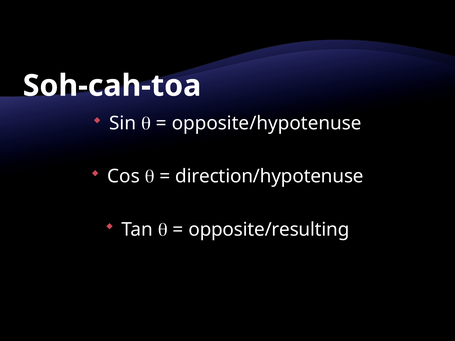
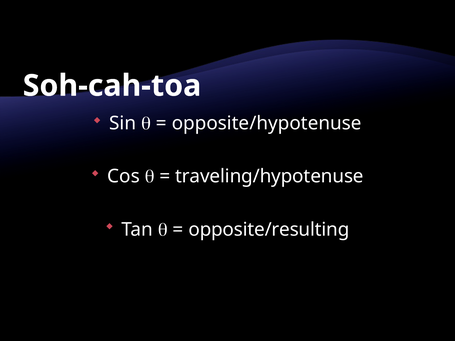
direction/hypotenuse: direction/hypotenuse -> traveling/hypotenuse (269, 176)
